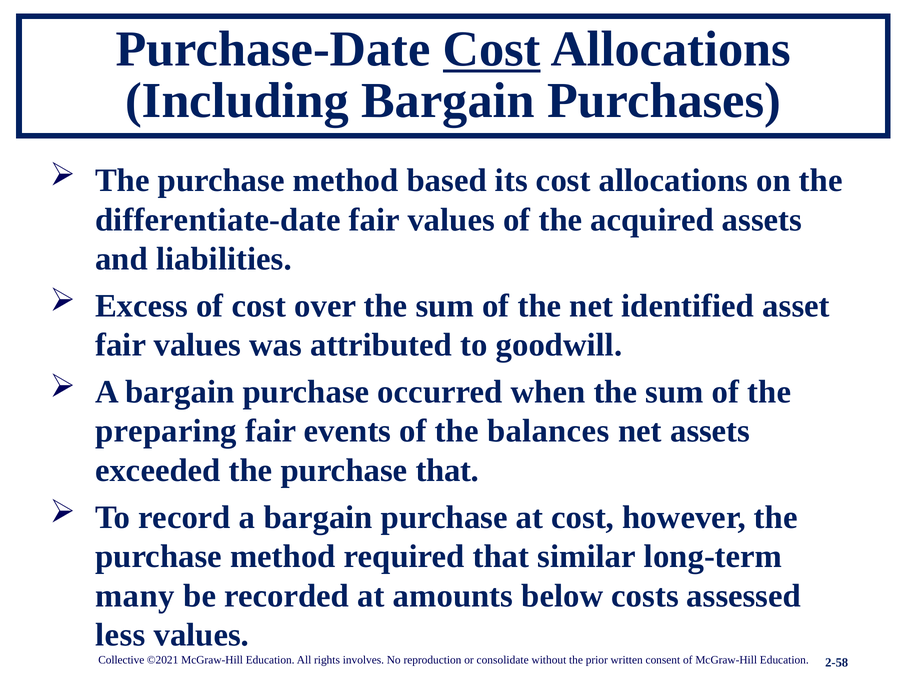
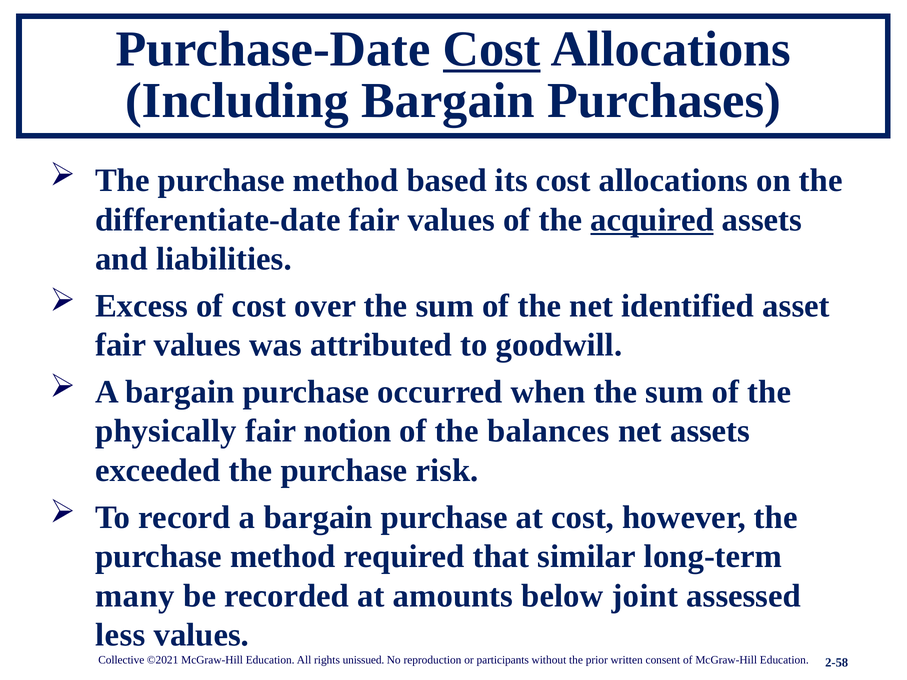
acquired underline: none -> present (652, 220)
preparing: preparing -> physically (166, 431)
events: events -> notion (348, 431)
purchase that: that -> risk (447, 471)
costs: costs -> joint (645, 596)
involves: involves -> unissued (363, 660)
consolidate: consolidate -> participants (503, 660)
